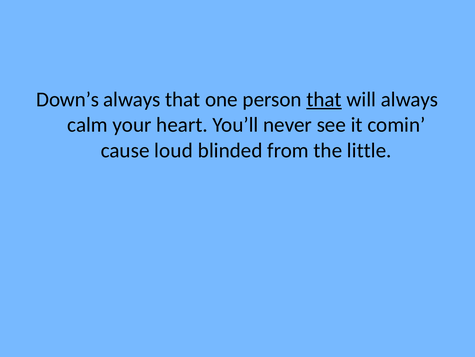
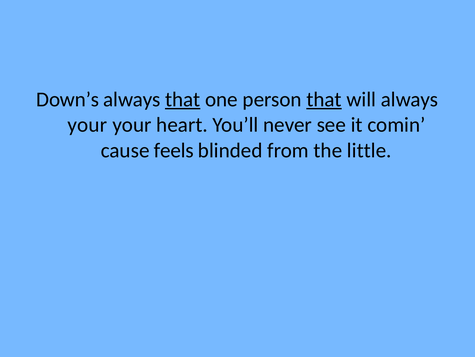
that underline: none -> present (183, 99)
calm: calm -> your (87, 125)
loud: loud -> feels (174, 150)
